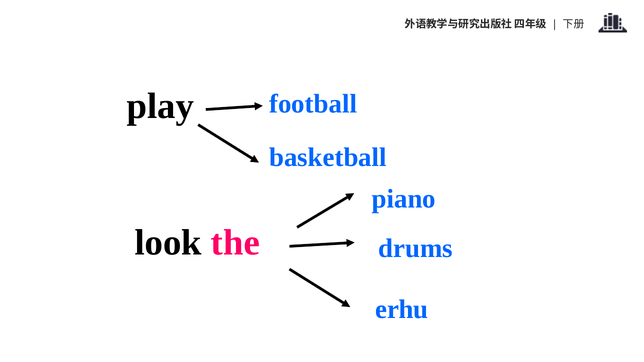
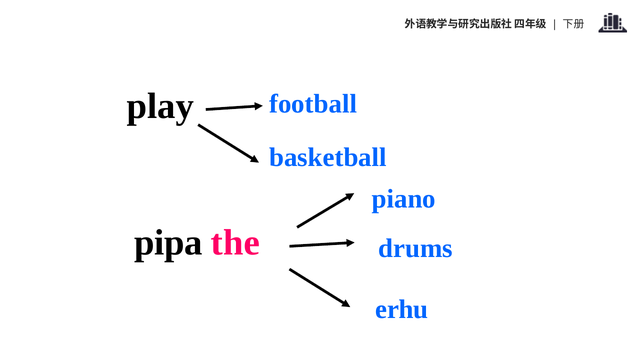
look: look -> pipa (168, 243)
